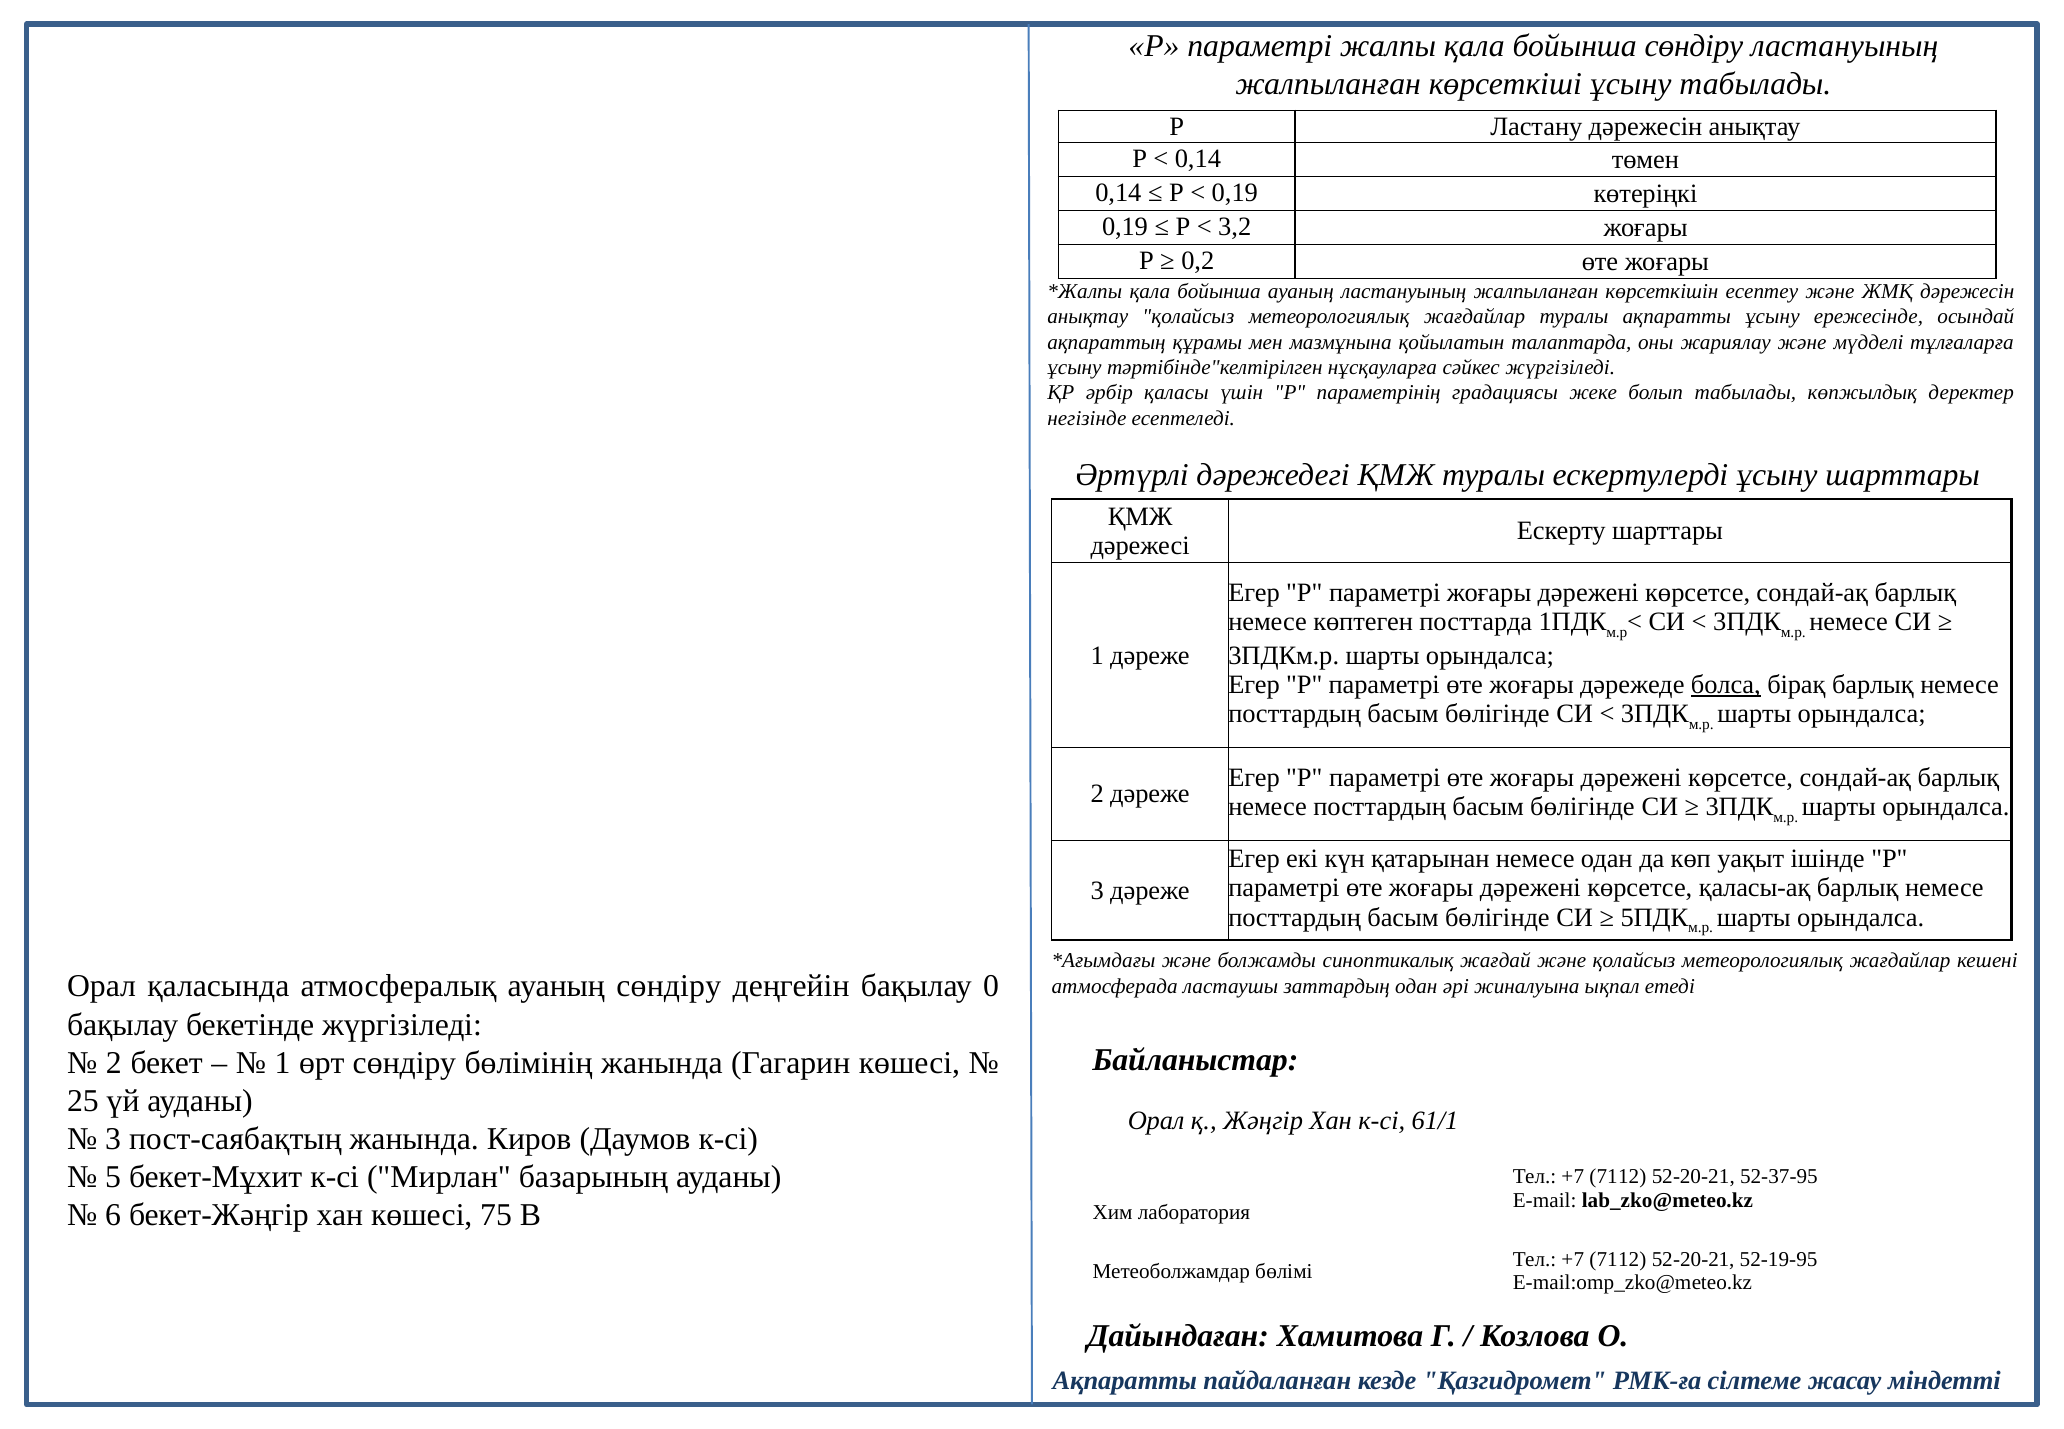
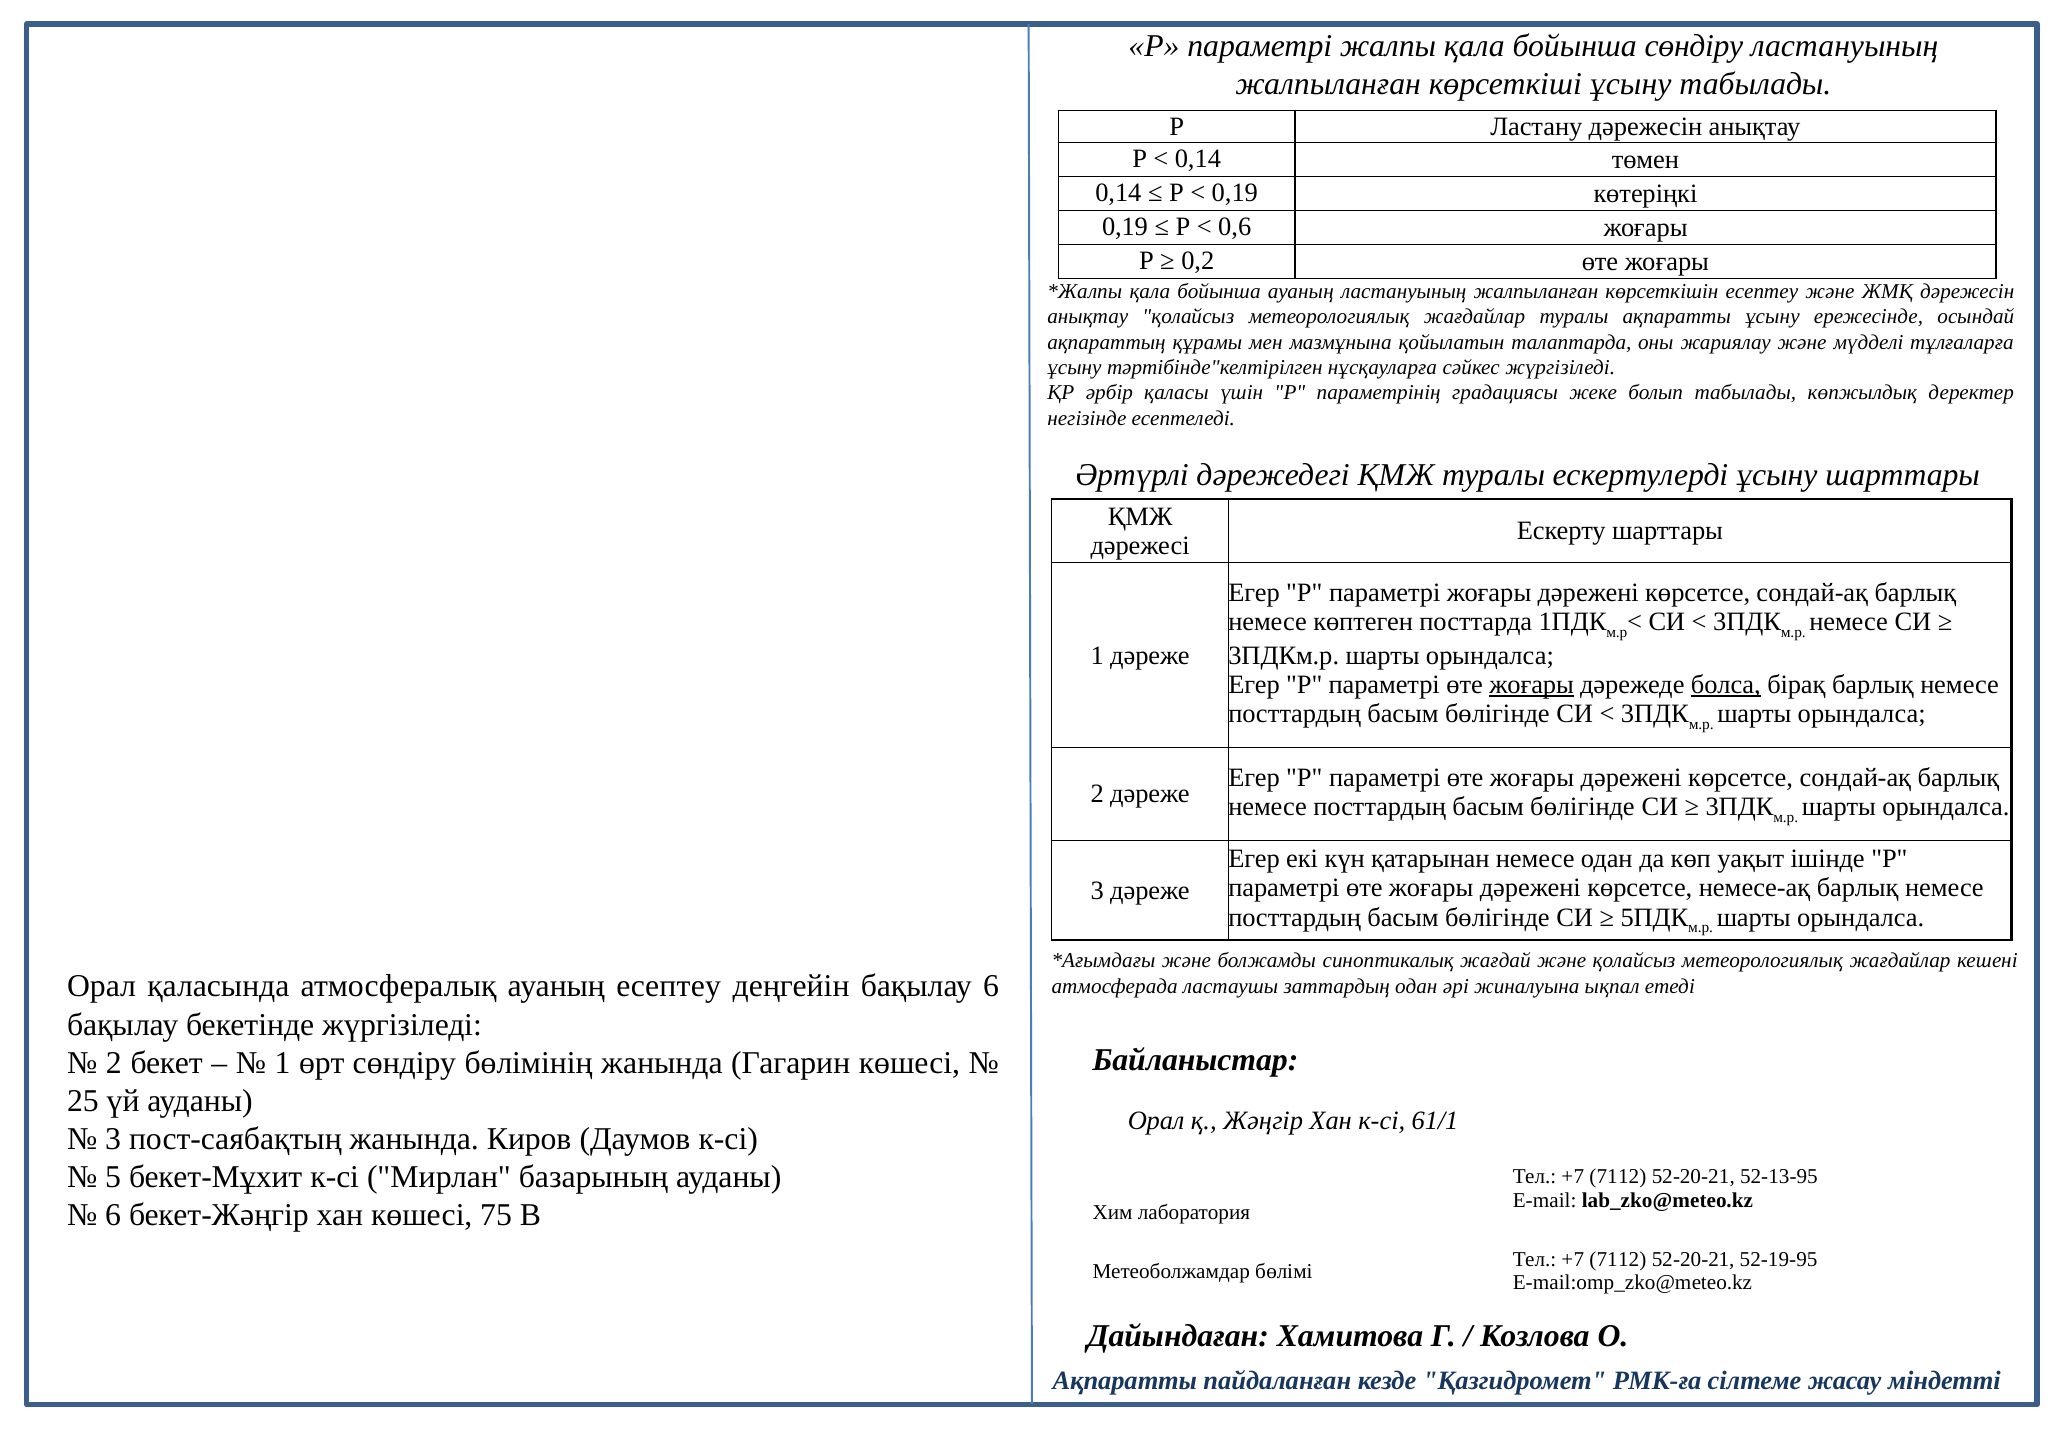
3,2: 3,2 -> 0,6 (1235, 227)
жоғары underline: none -> present (1532, 684)
қаласы-ақ: қаласы-ақ -> немесе-ақ (1755, 888)
ауаның сөндіру: сөндіру -> есептеу (669, 986)
бақылау 0: 0 -> 6 (991, 986)
52-37-95: 52-37-95 -> 52-13-95 (1779, 1177)
